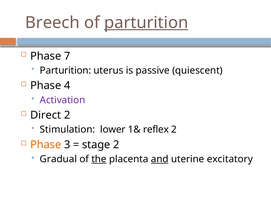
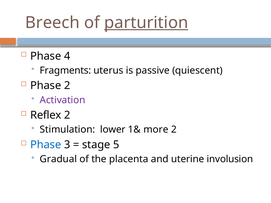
7: 7 -> 4 (67, 56)
Parturition: Parturition -> Fragments (65, 71)
Phase 4: 4 -> 2 (67, 86)
Direct: Direct -> Reflex (46, 115)
reflex: reflex -> more (156, 130)
Phase colour: orange -> blue (46, 145)
stage 2: 2 -> 5 (116, 145)
the underline: present -> none (99, 159)
and underline: present -> none (160, 159)
excitatory: excitatory -> involusion (230, 159)
